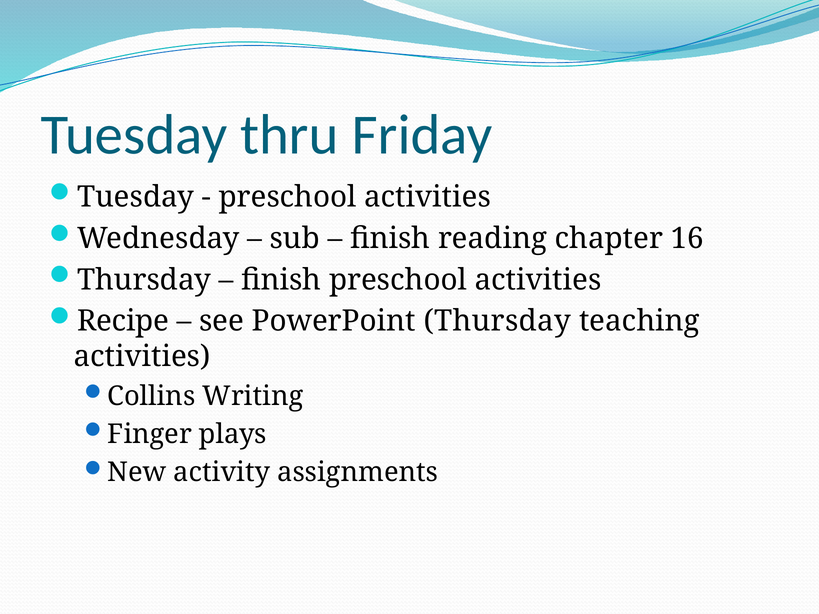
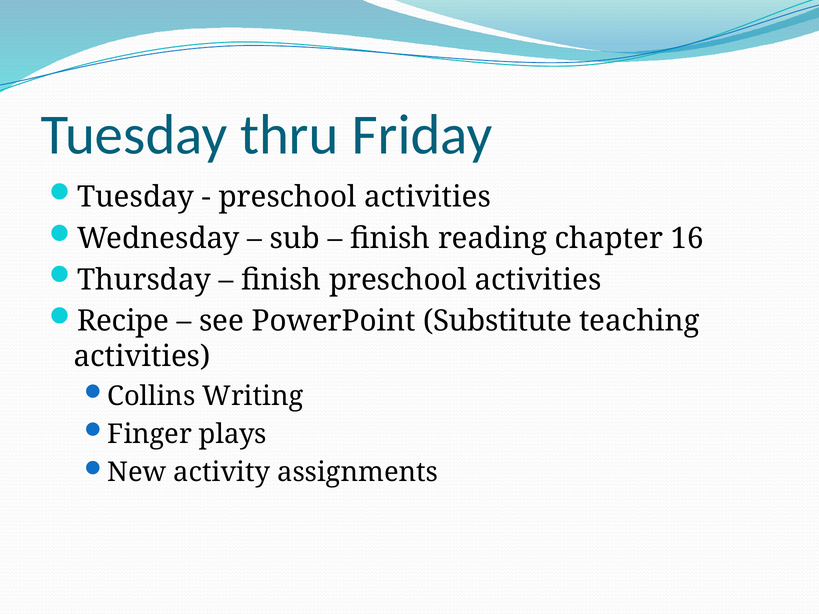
PowerPoint Thursday: Thursday -> Substitute (498, 321)
